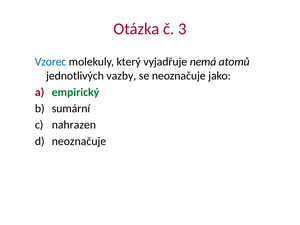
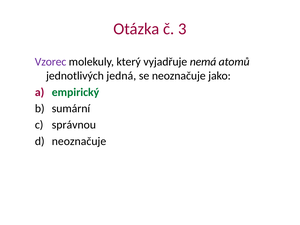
Vzorec colour: blue -> purple (51, 62)
vazby: vazby -> jedná (121, 76)
nahrazen: nahrazen -> správnou (74, 125)
